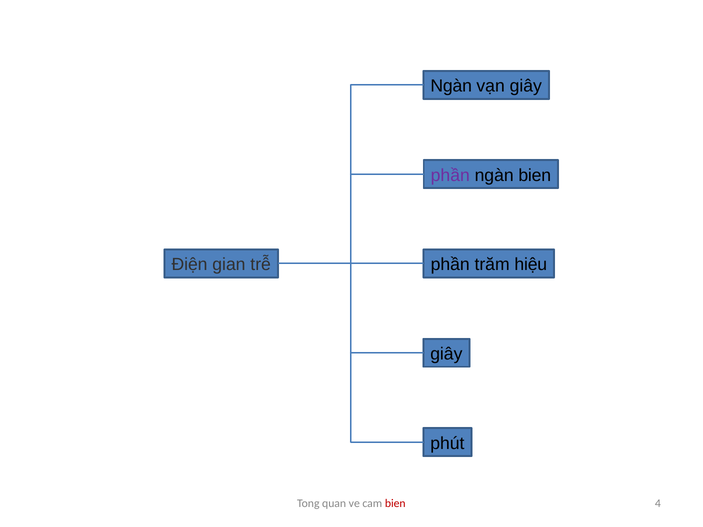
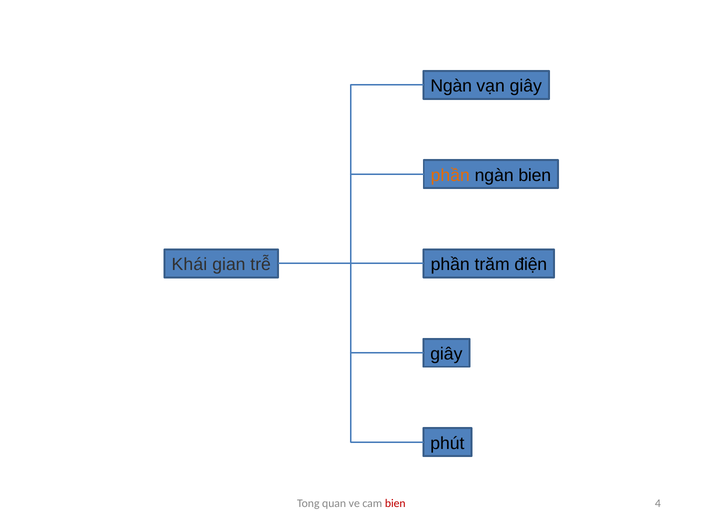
phần colour: purple -> orange (450, 175)
Điện: Điện -> Khái (189, 265)
hiệu: hiệu -> điện (531, 265)
